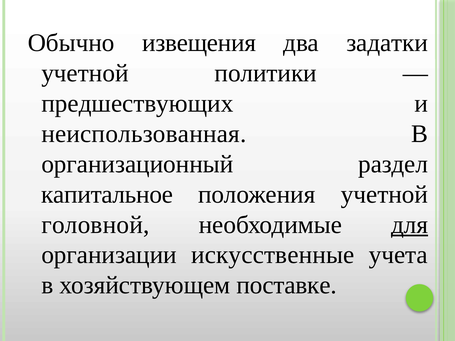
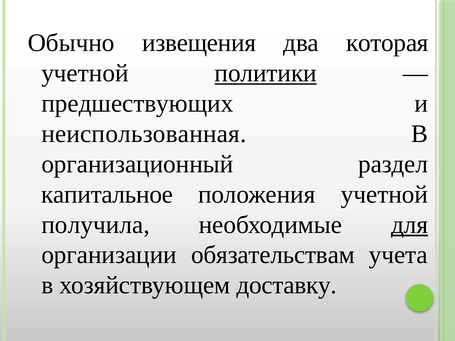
задатки: задатки -> которая (387, 43)
политики underline: none -> present (266, 73)
головной: головной -> получила (96, 225)
искусственные: искусственные -> обязательствам (273, 255)
поставке: поставке -> доставку (287, 286)
